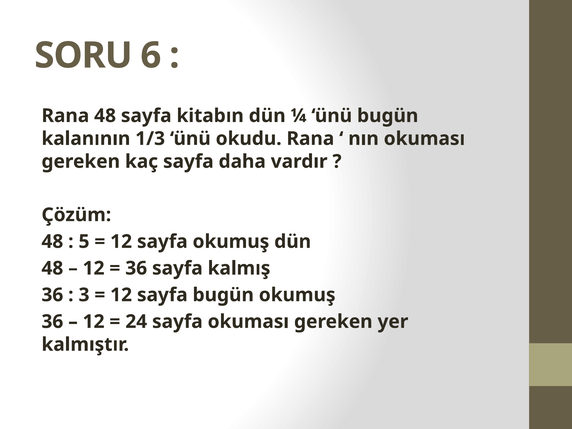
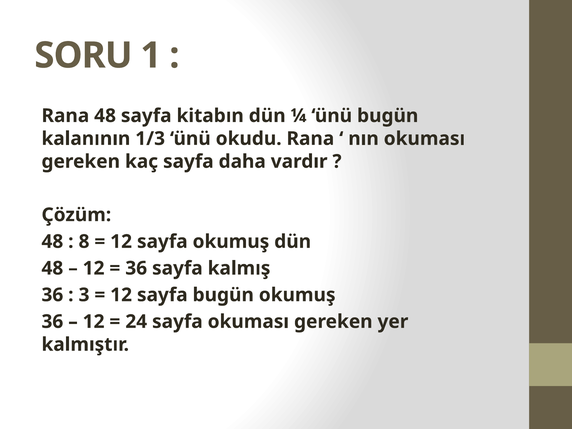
6: 6 -> 1 (151, 55)
5: 5 -> 8 (84, 242)
